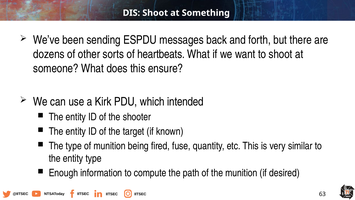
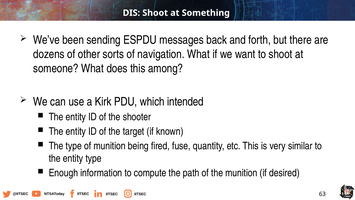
heartbeats: heartbeats -> navigation (161, 54)
ensure: ensure -> among (166, 68)
